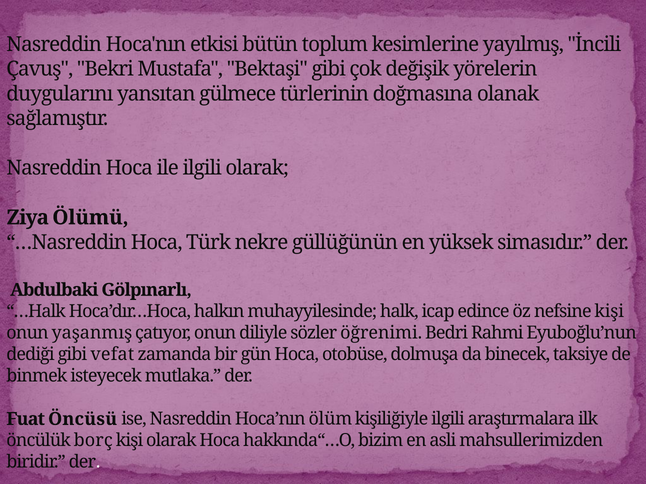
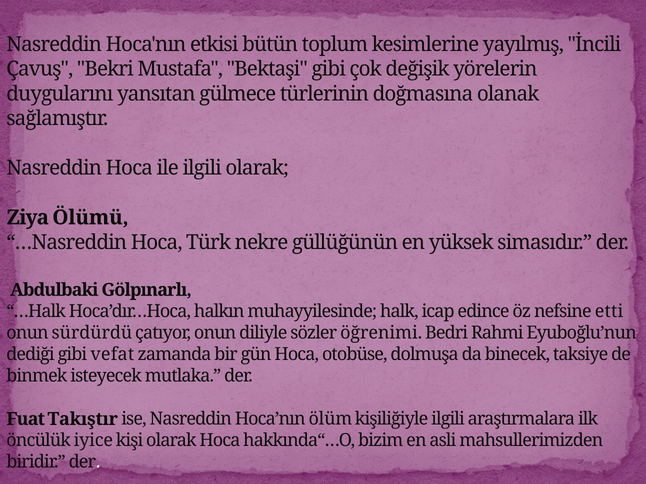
nefsine kişi: kişi -> etti (609, 312)
yaşanmış: yaşanmış -> sürdürdü (92, 333)
Öncüsü: Öncüsü -> Takıştır (83, 419)
borç: borç -> iyice (93, 441)
